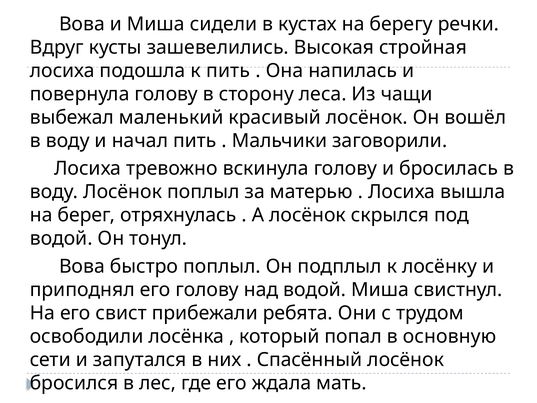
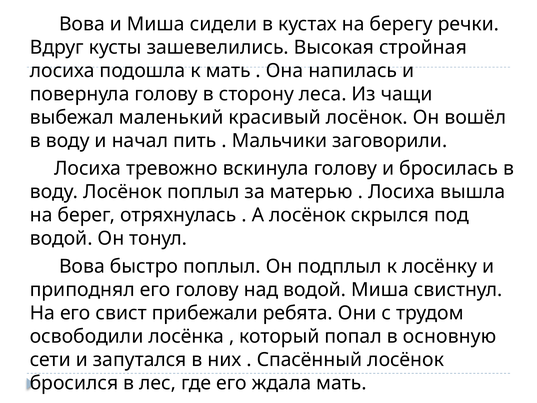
к пить: пить -> мать (228, 71)
